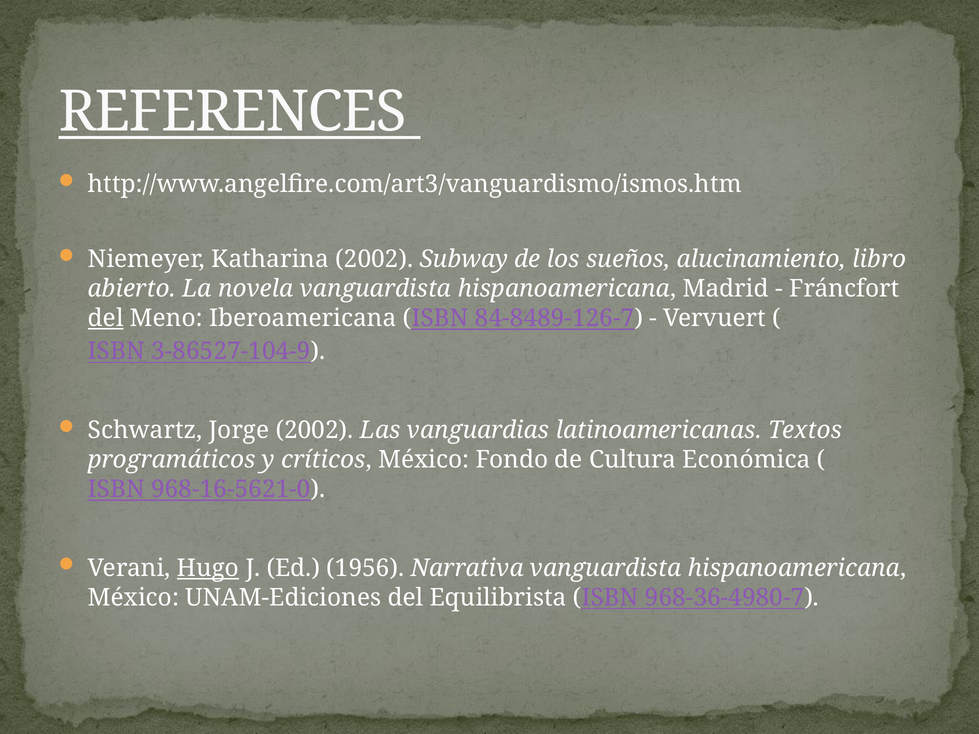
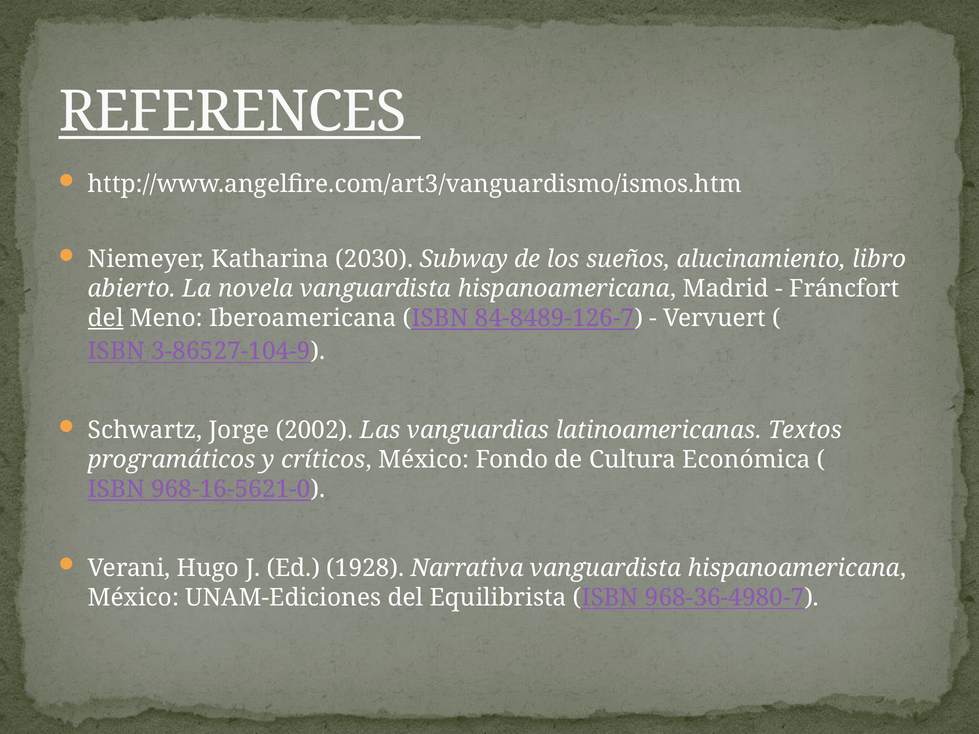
Katharina 2002: 2002 -> 2030 (374, 259)
Hugo underline: present -> none (208, 568)
1956: 1956 -> 1928 (365, 568)
